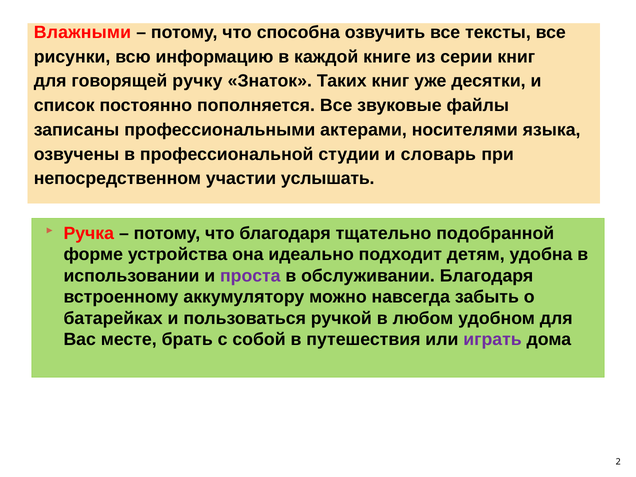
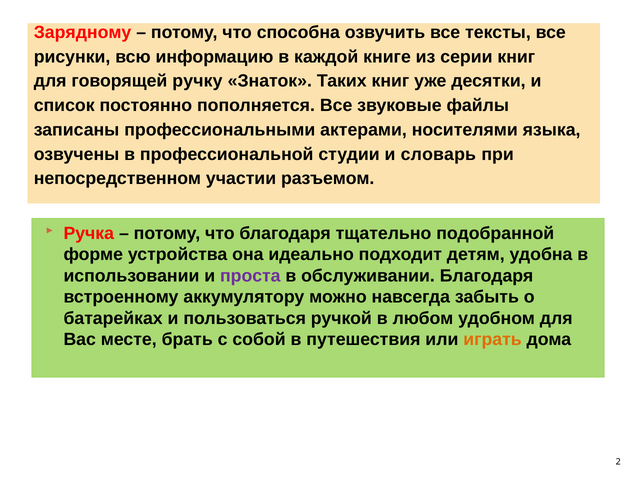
Влажными: Влажными -> Зарядному (83, 32)
услышать: услышать -> разъемом (328, 179)
играть colour: purple -> orange (492, 339)
